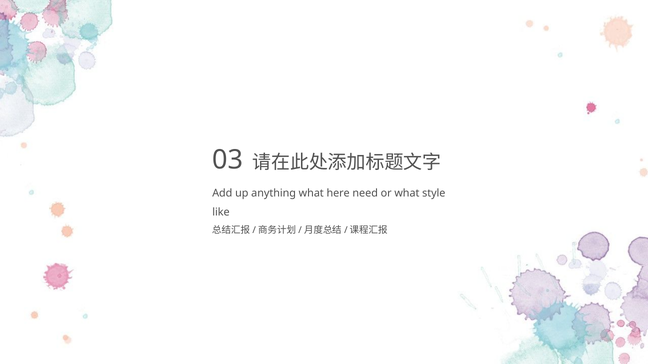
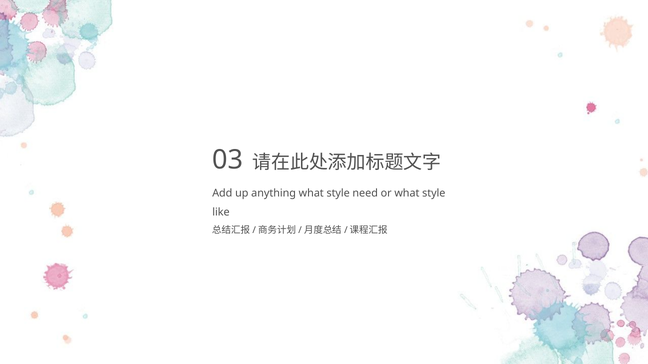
anything what here: here -> style (338, 193)
